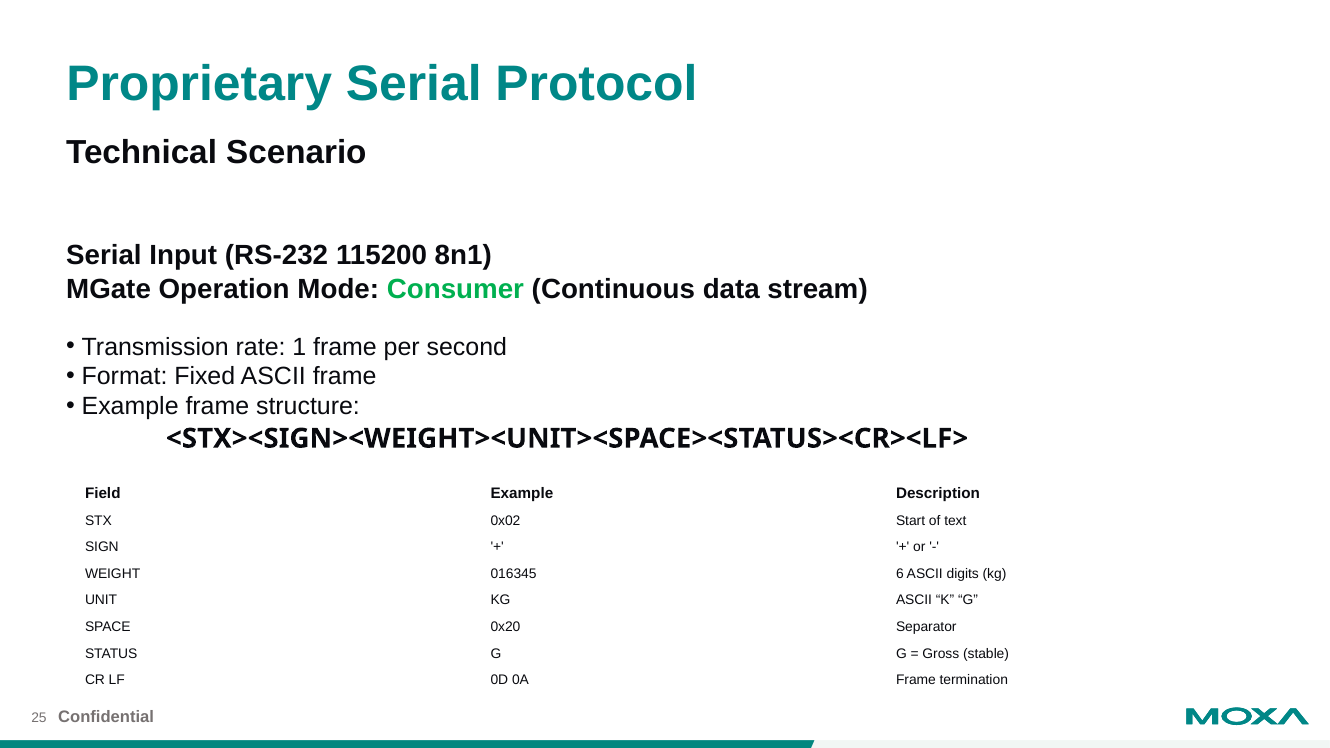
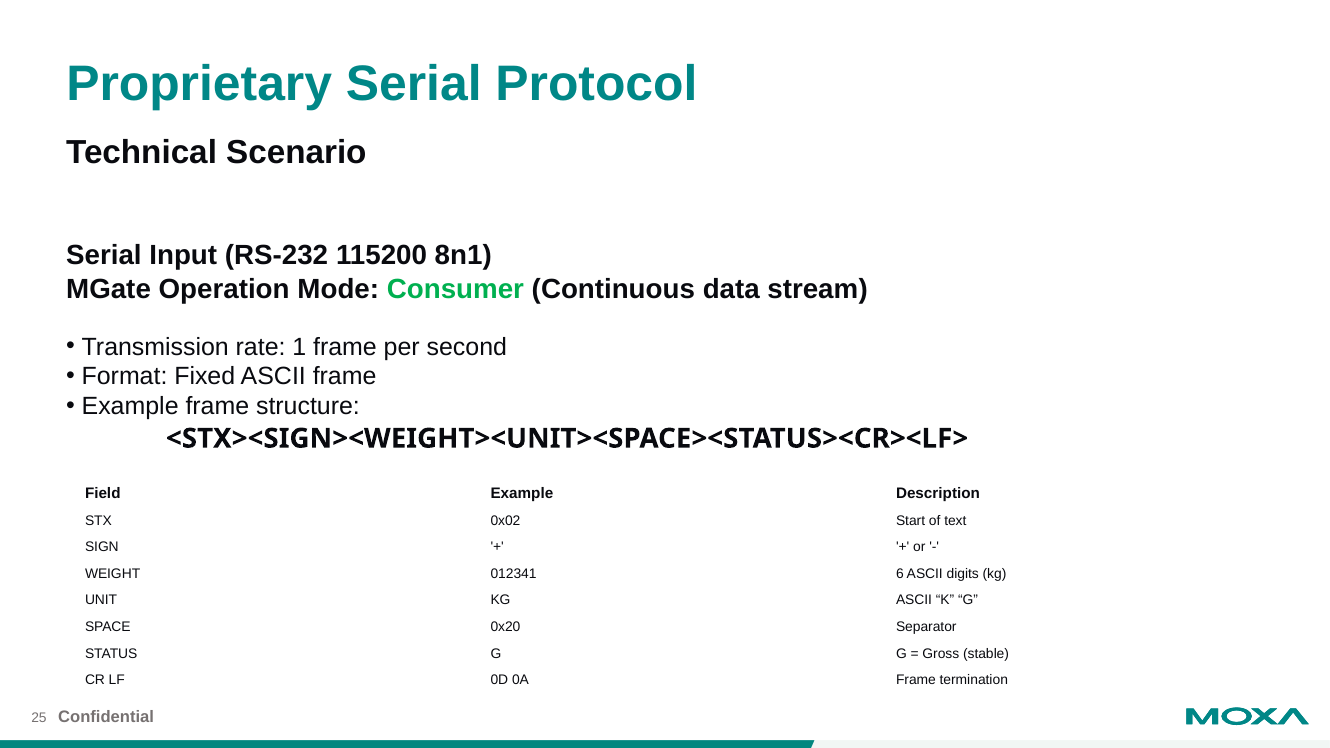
016345: 016345 -> 012341 (514, 574)
